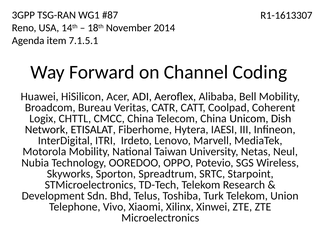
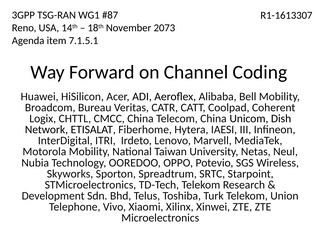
2014: 2014 -> 2073 (164, 28)
